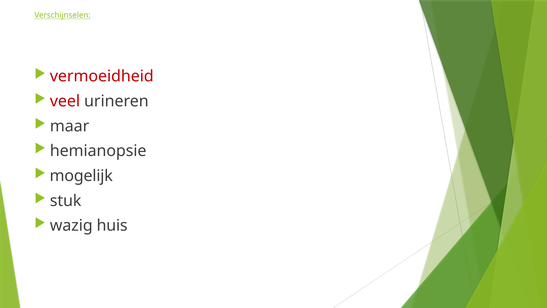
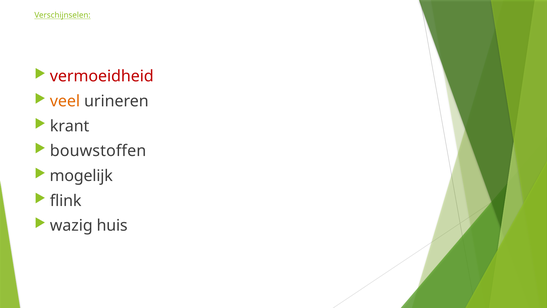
veel colour: red -> orange (65, 101)
maar: maar -> krant (70, 126)
hemianopsie: hemianopsie -> bouwstoffen (98, 151)
stuk: stuk -> flink (66, 201)
